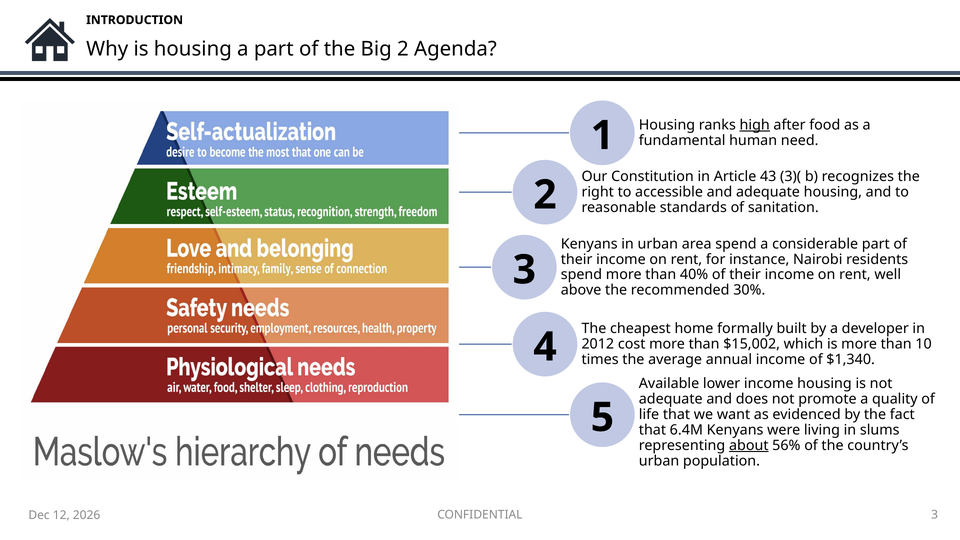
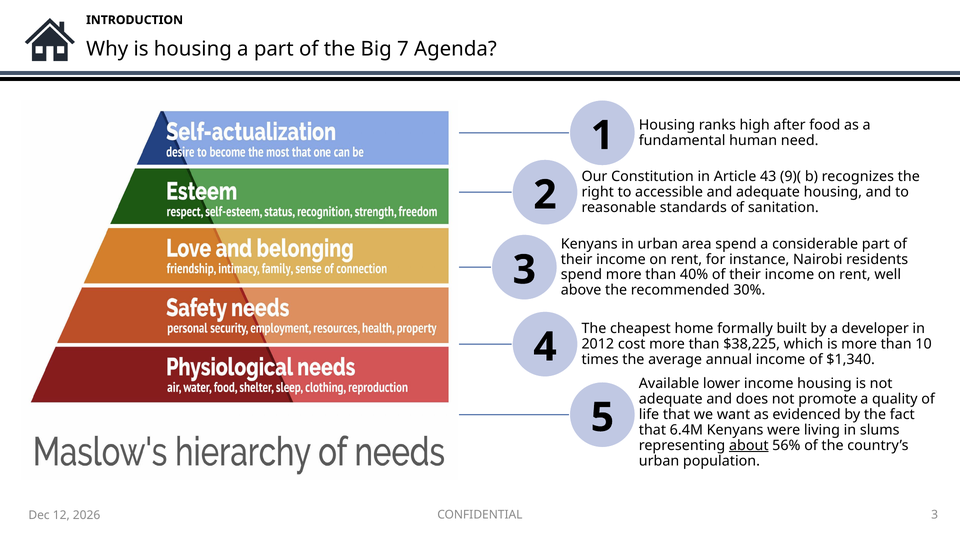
Big 2: 2 -> 7 (403, 49)
high underline: present -> none (755, 125)
3)(: 3)( -> 9)( (791, 177)
$15,002: $15,002 -> $38,225 (752, 344)
